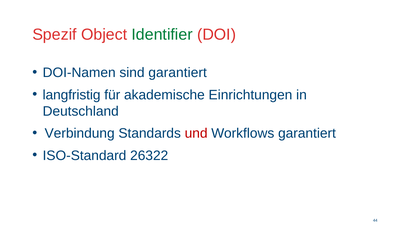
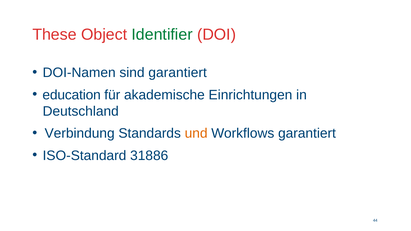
Spezif: Spezif -> These (55, 35)
langfristig: langfristig -> education (72, 95)
und colour: red -> orange (196, 134)
26322: 26322 -> 31886 (149, 156)
